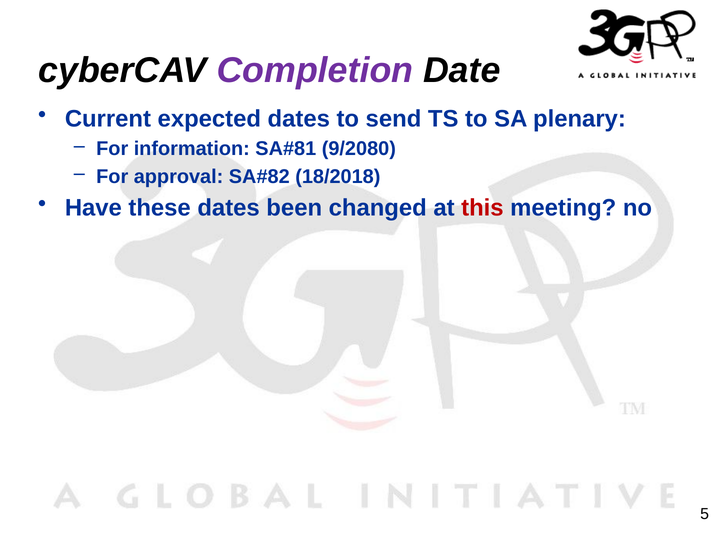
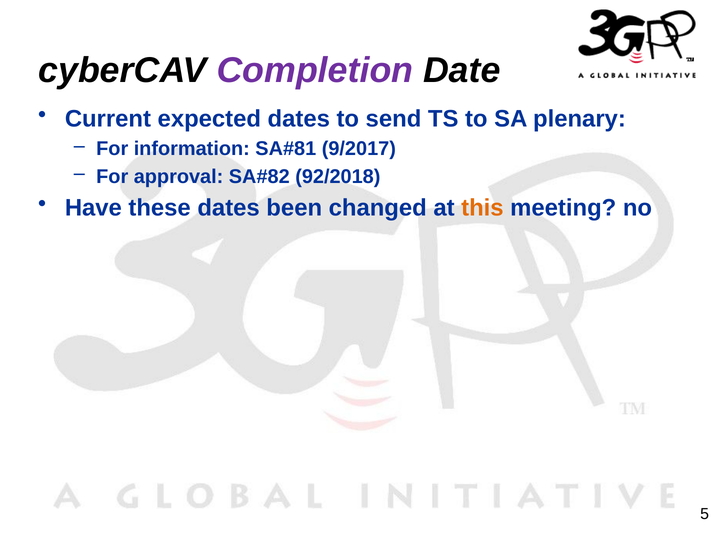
9/2080: 9/2080 -> 9/2017 (359, 149)
18/2018: 18/2018 -> 92/2018 (338, 177)
this colour: red -> orange (482, 208)
